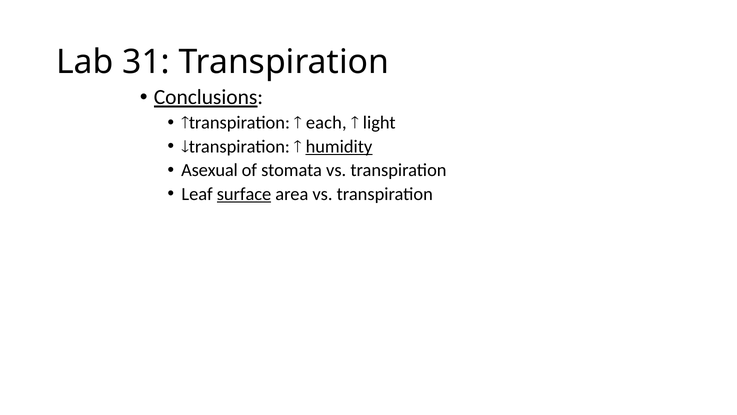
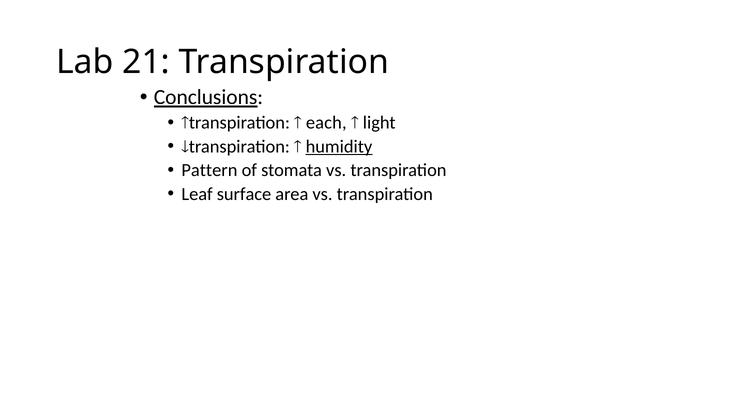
31: 31 -> 21 (146, 62)
Asexual: Asexual -> Pattern (209, 170)
surface underline: present -> none (244, 194)
